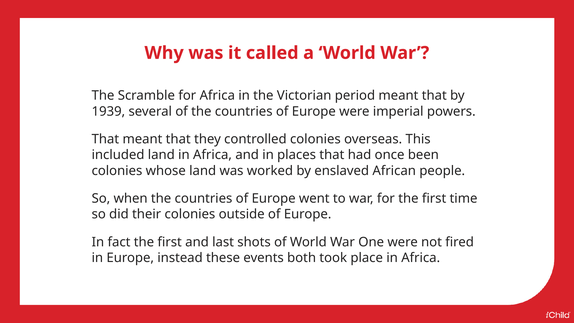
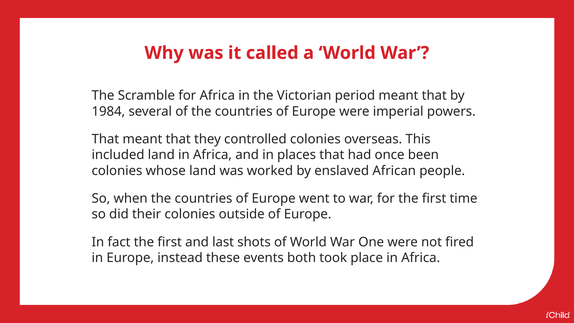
1939: 1939 -> 1984 (108, 111)
